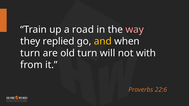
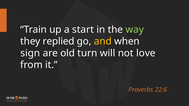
road: road -> start (83, 30)
way colour: pink -> light green (135, 30)
turn: turn -> sign (30, 53)
with: with -> love (146, 53)
